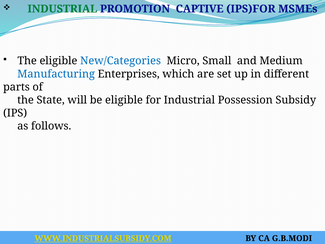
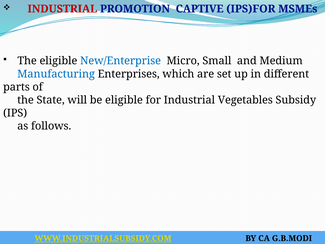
INDUSTRIAL colour: green -> red (62, 9)
New/Categories: New/Categories -> New/Enterprise (121, 61)
Possession: Possession -> Vegetables (245, 100)
